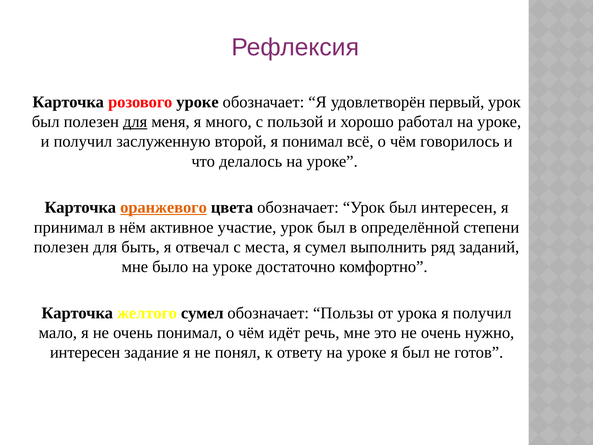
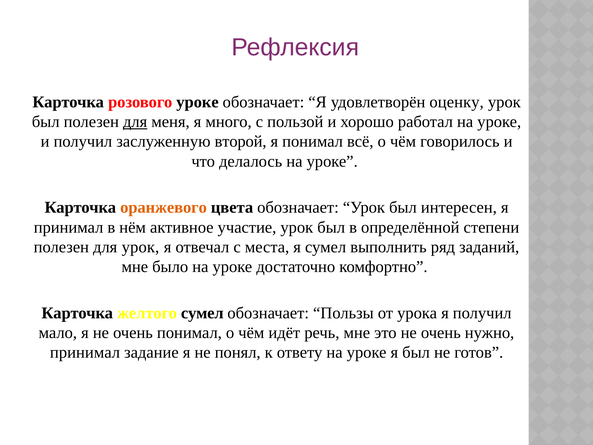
первый: первый -> оценку (457, 102)
оранжевого underline: present -> none (164, 207)
для быть: быть -> урок (140, 247)
интересен: интересен -> принимал (85, 352)
